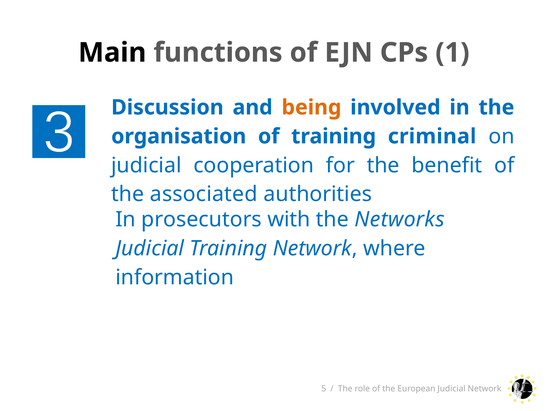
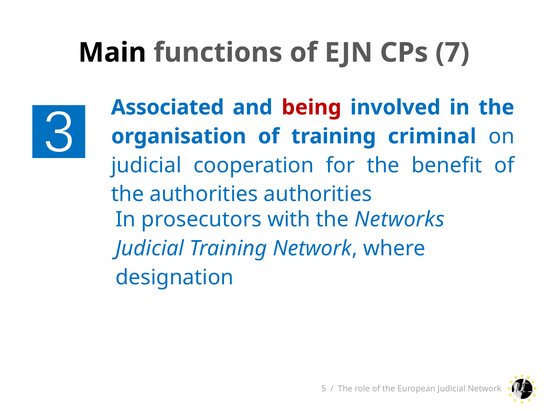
1: 1 -> 7 (452, 53)
Discussion: Discussion -> Associated (168, 107)
being colour: orange -> red (311, 107)
the associated: associated -> authorities (204, 194)
information: information -> designation (175, 278)
